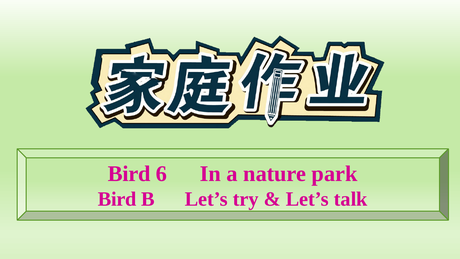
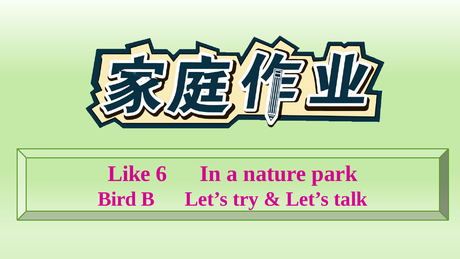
Bird: Bird -> Like (129, 174)
